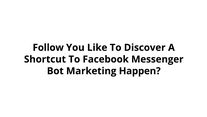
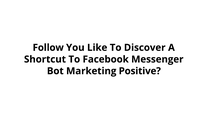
Happen: Happen -> Positive (140, 71)
